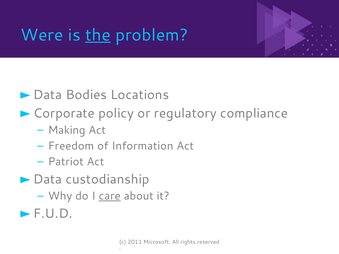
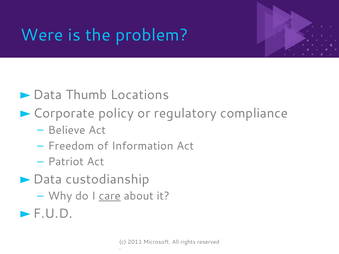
the underline: present -> none (98, 35)
Bodies: Bodies -> Thumb (86, 95)
Making: Making -> Believe (67, 130)
